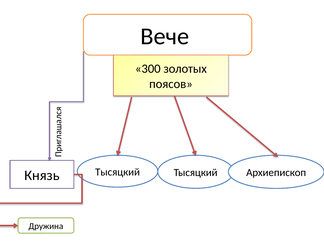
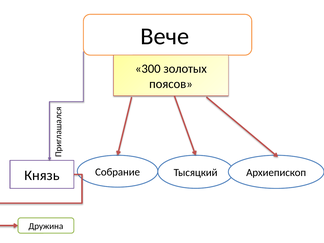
Тысяцкий: Тысяцкий -> Собрание (118, 172)
